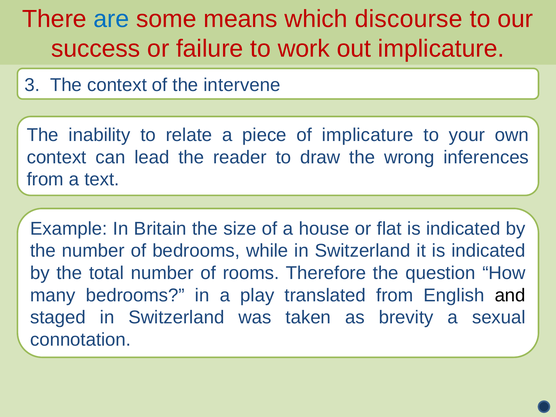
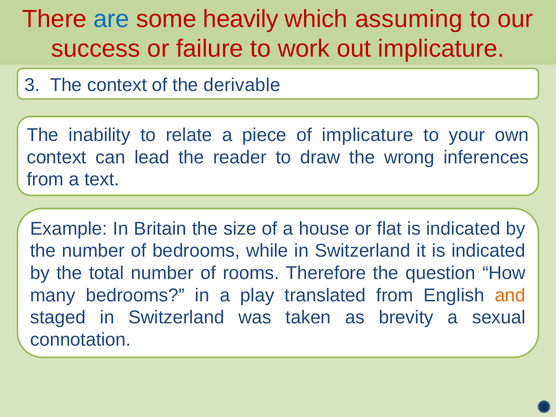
means: means -> heavily (241, 19)
discourse: discourse -> assuming (409, 19)
intervene: intervene -> derivable (242, 85)
and colour: black -> orange (510, 295)
